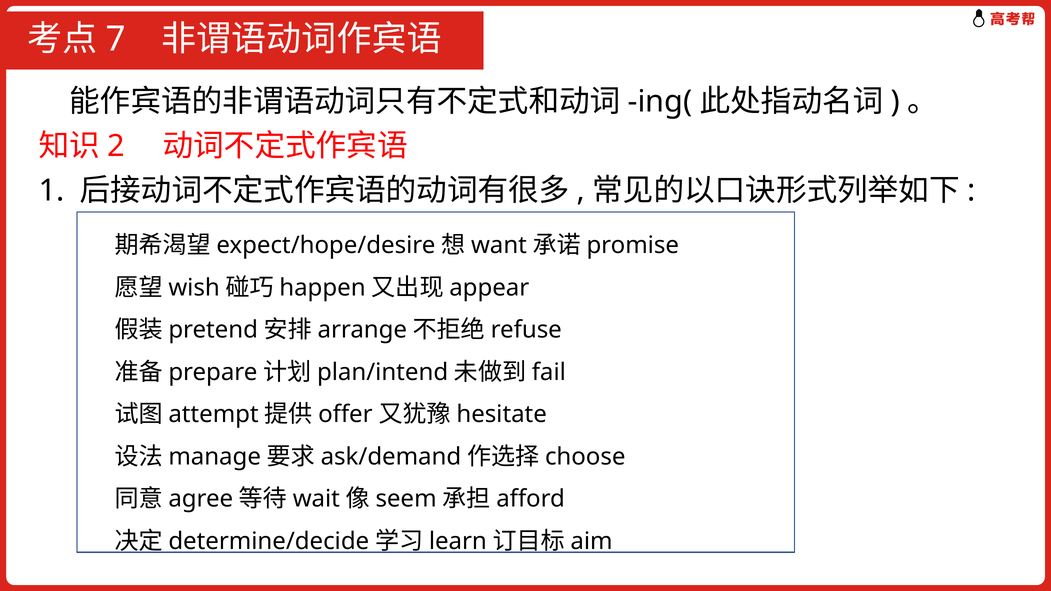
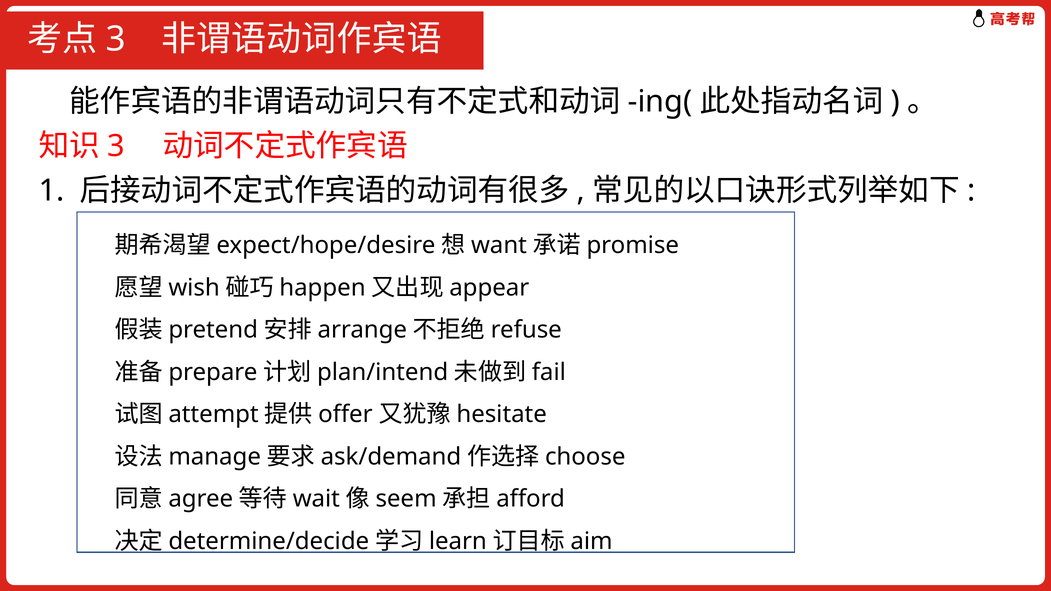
7: 7 -> 3 (116, 39)
2: 2 -> 3 (116, 146)
